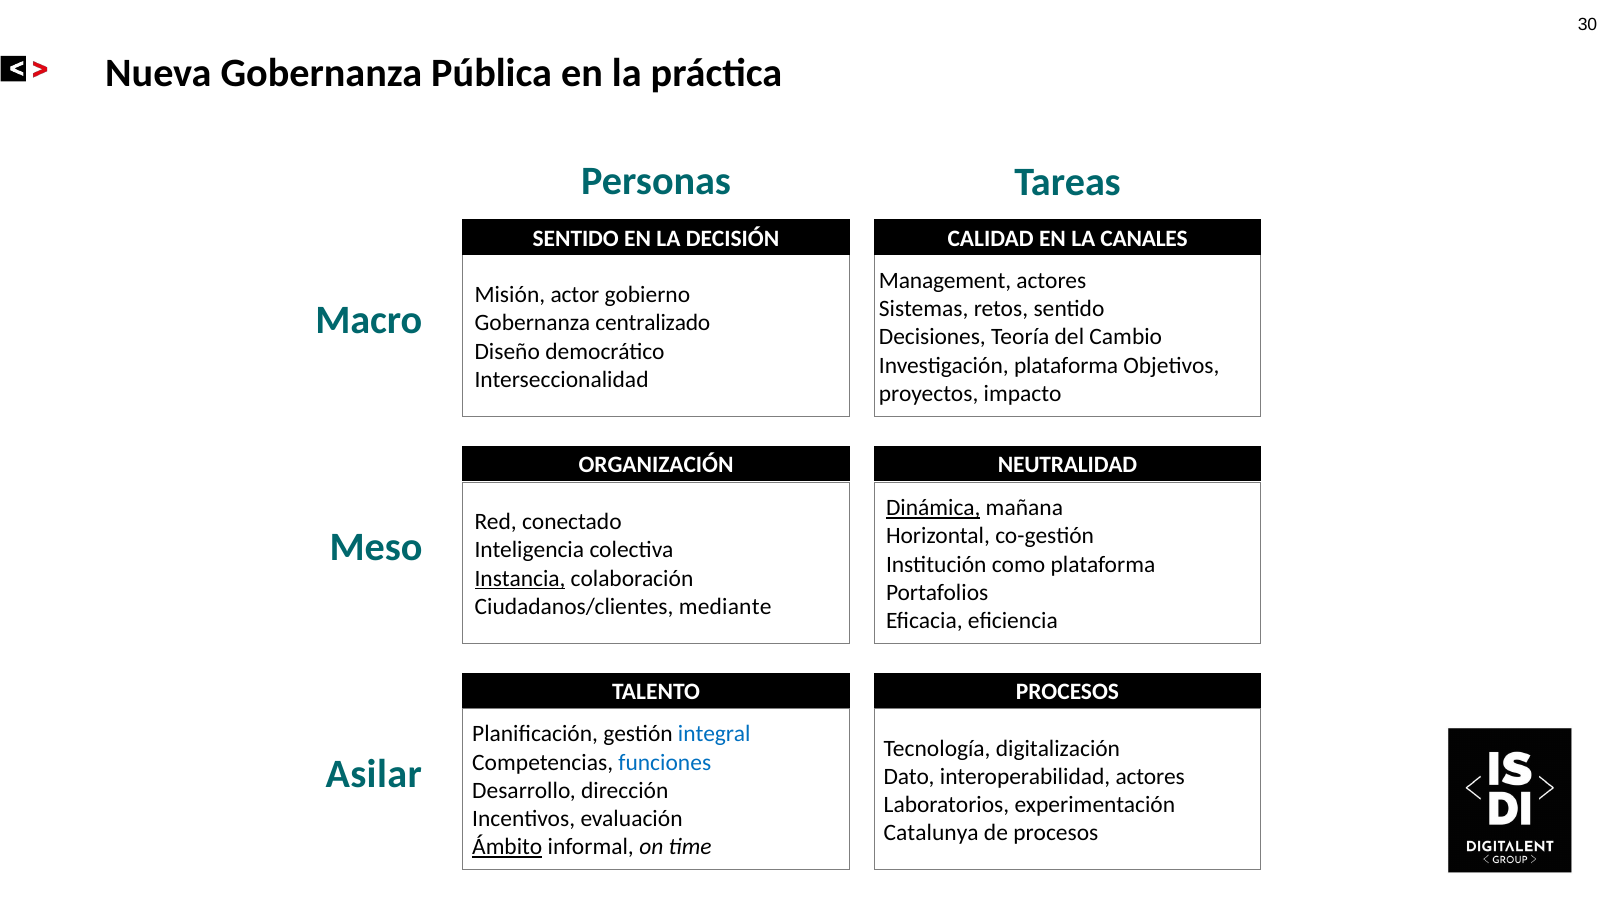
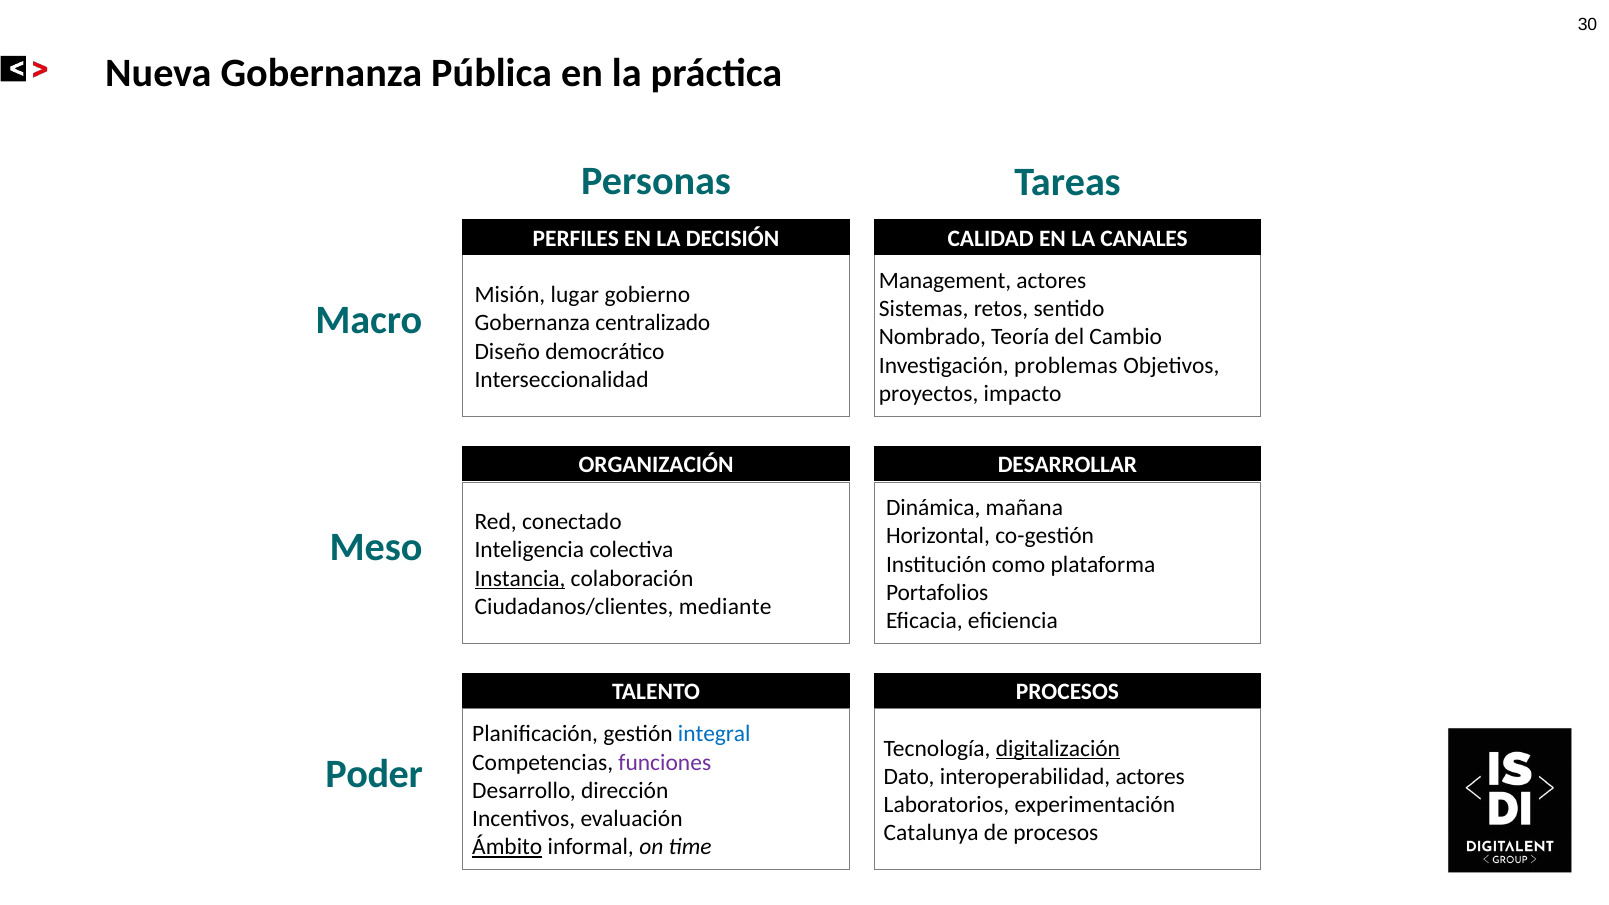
SENTIDO: SENTIDO -> PERFILES (576, 239)
actor: actor -> lugar (575, 295)
Decisiones: Decisiones -> Nombrado (932, 337)
Investigación plataforma: plataforma -> problemas (1066, 365)
NEUTRALIDAD: NEUTRALIDAD -> DESARROLLAR (1067, 465)
Dinámica underline: present -> none (933, 508)
digitalización underline: none -> present (1058, 748)
funciones colour: blue -> purple (665, 762)
Asilar: Asilar -> Poder (374, 774)
